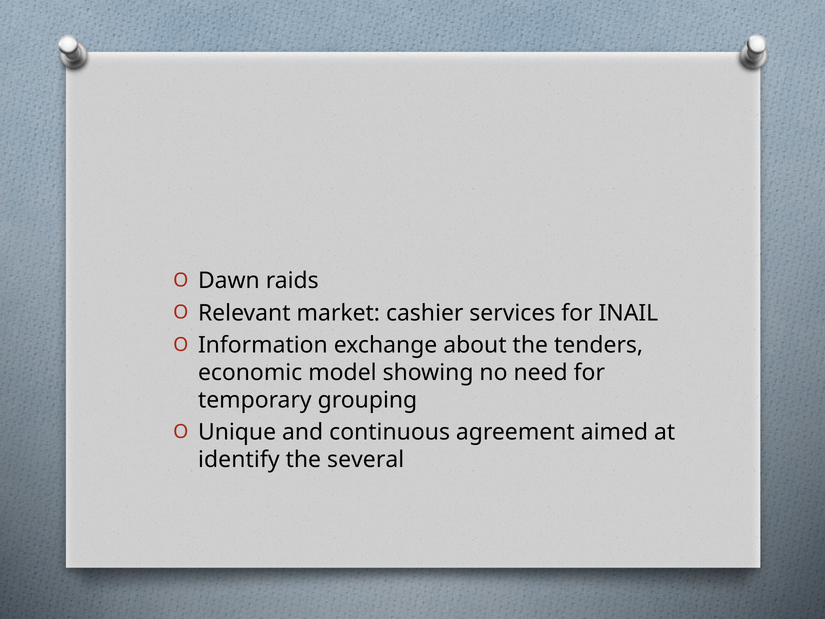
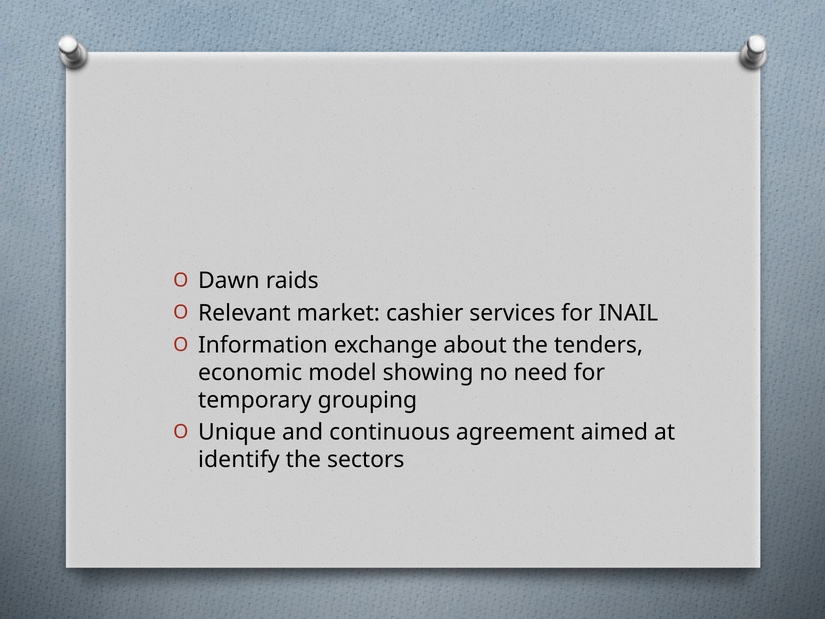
several: several -> sectors (366, 460)
